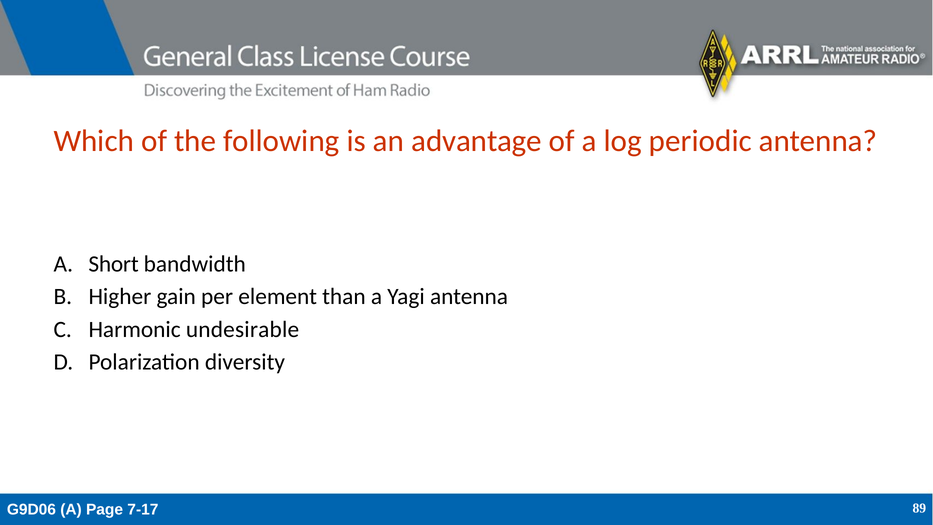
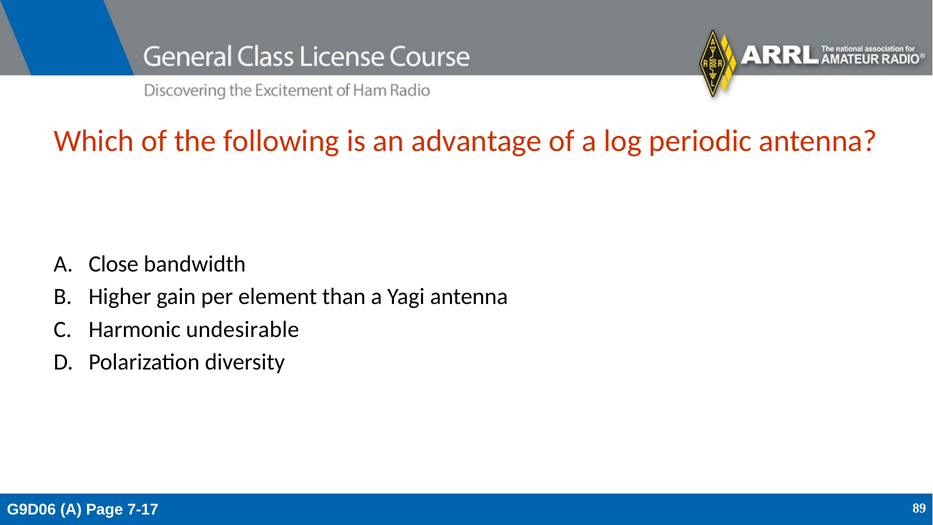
Short: Short -> Close (114, 264)
